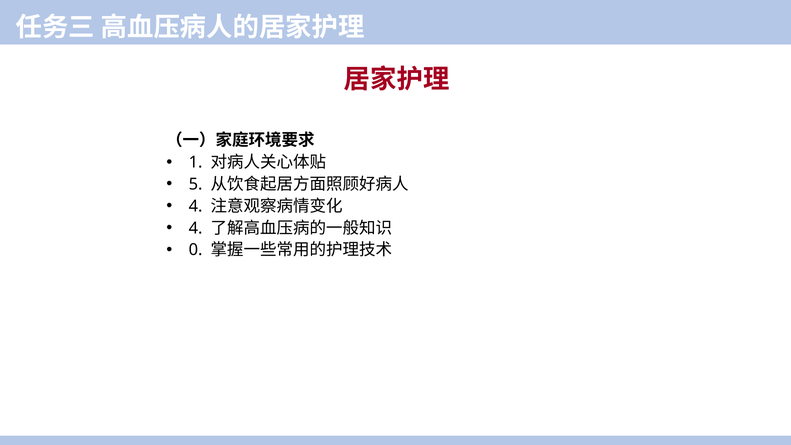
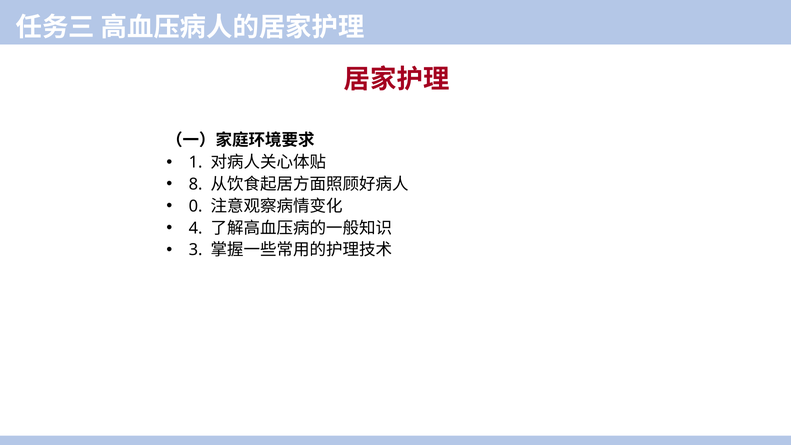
5: 5 -> 8 (196, 184)
4: 4 -> 0 (196, 206)
0: 0 -> 3 (196, 250)
